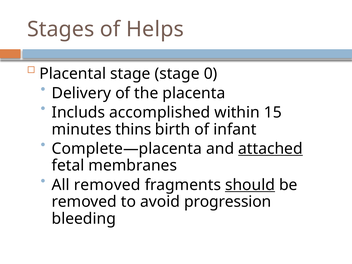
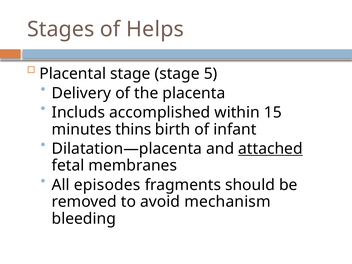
0: 0 -> 5 (211, 74)
Complete—placenta: Complete—placenta -> Dilatation—placenta (127, 149)
All removed: removed -> episodes (107, 185)
should underline: present -> none (250, 185)
progression: progression -> mechanism (228, 202)
